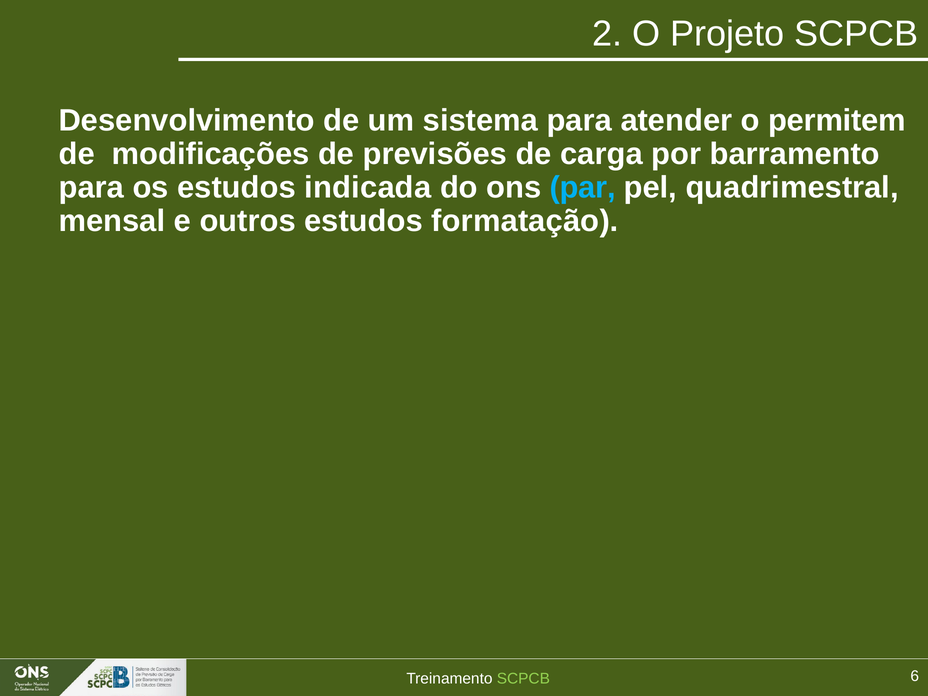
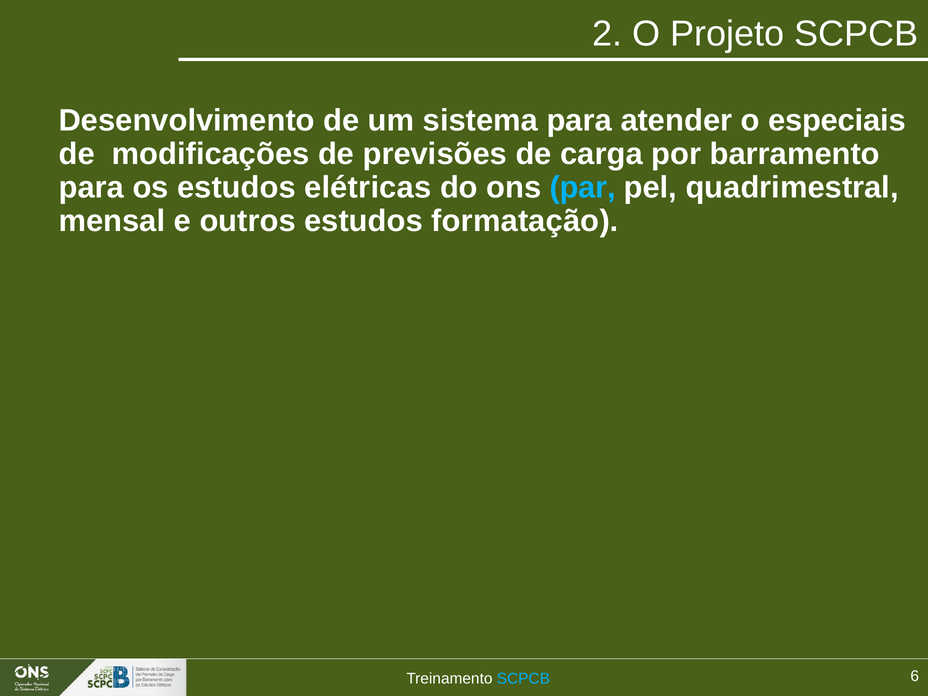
permitem: permitem -> especiais (837, 121)
indicada: indicada -> elétricas (368, 187)
SCPCB colour: light green -> light blue (523, 679)
